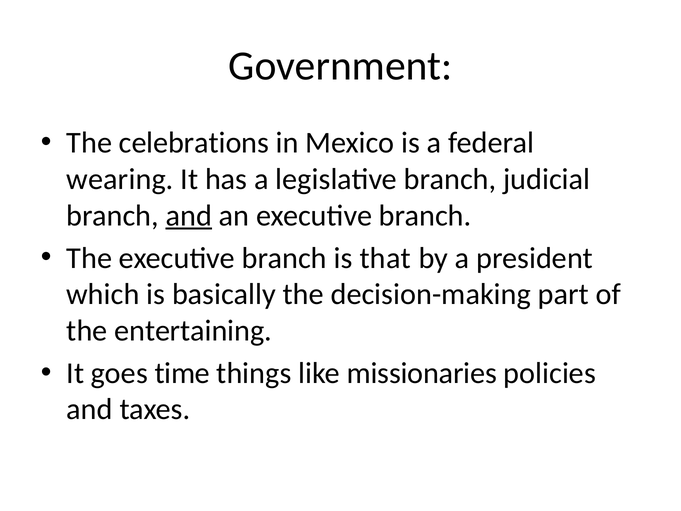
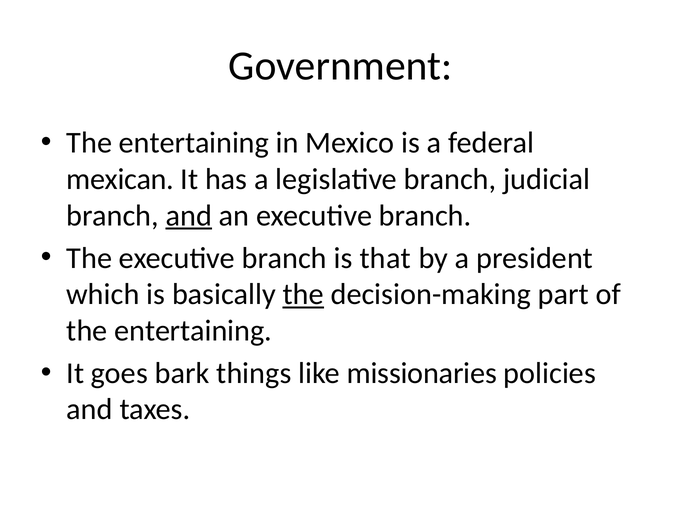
celebrations: celebrations -> entertaining (194, 143)
wearing: wearing -> mexican (120, 179)
the underline: none -> present (303, 294)
time: time -> bark (182, 373)
